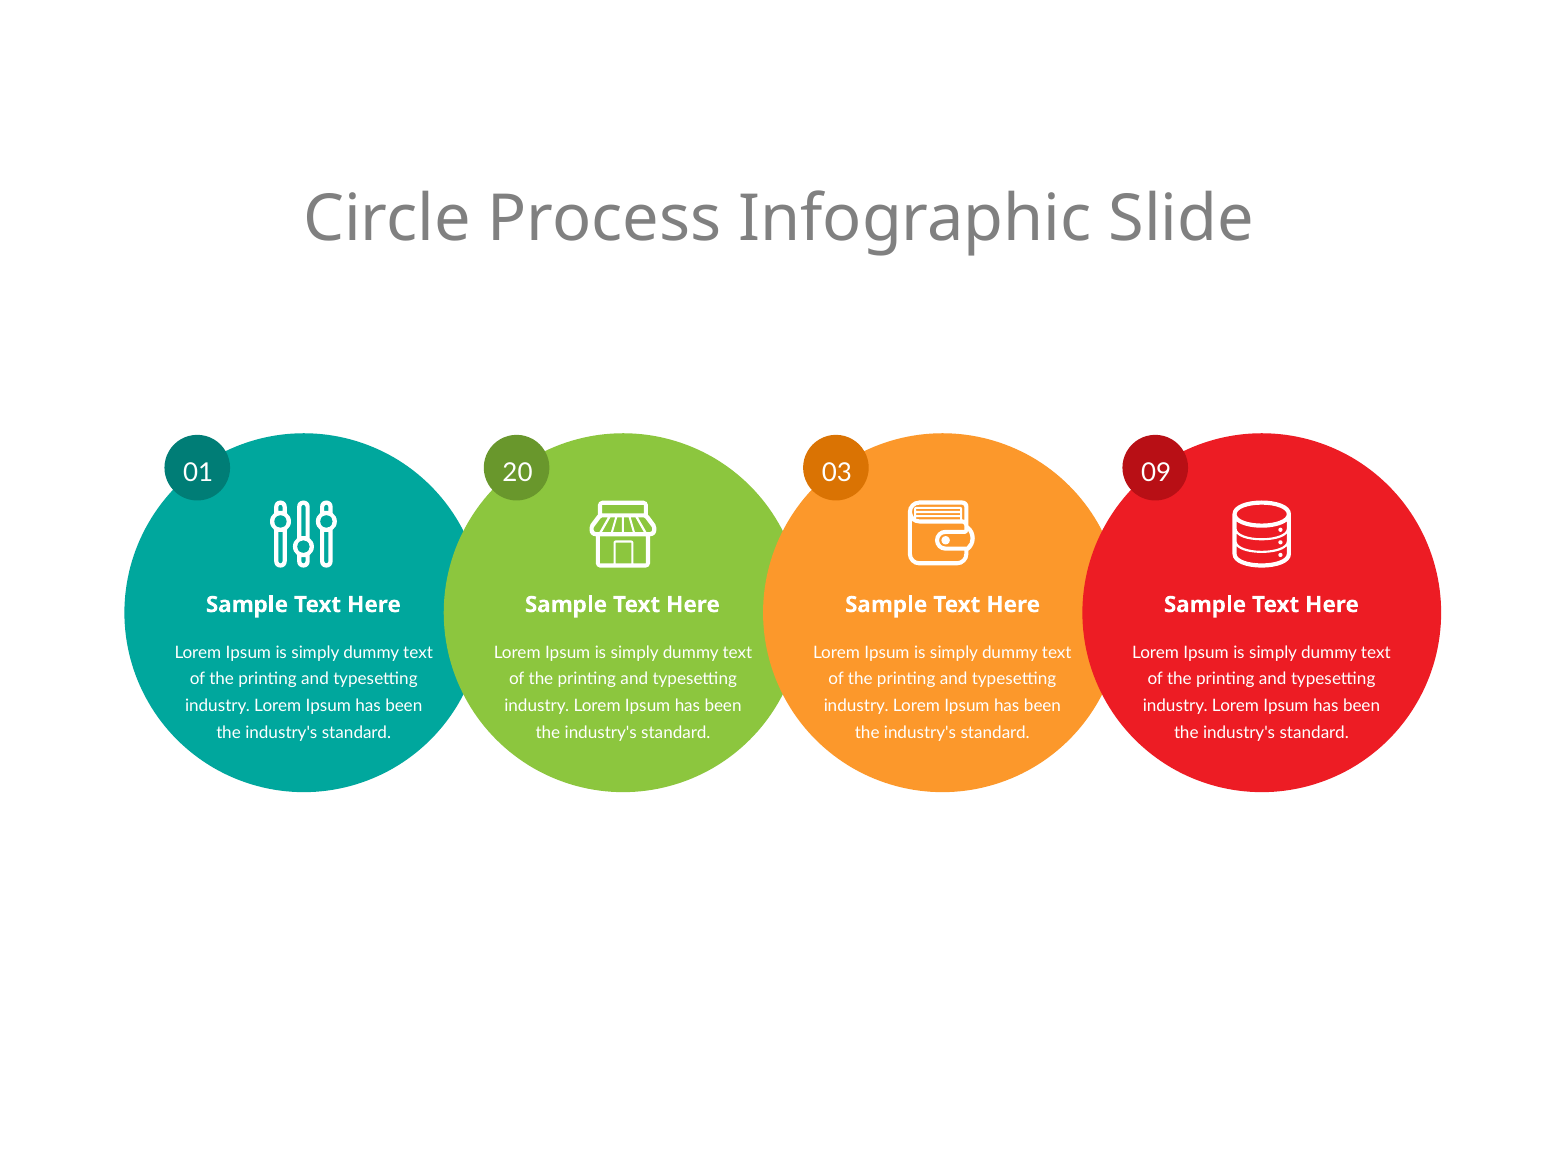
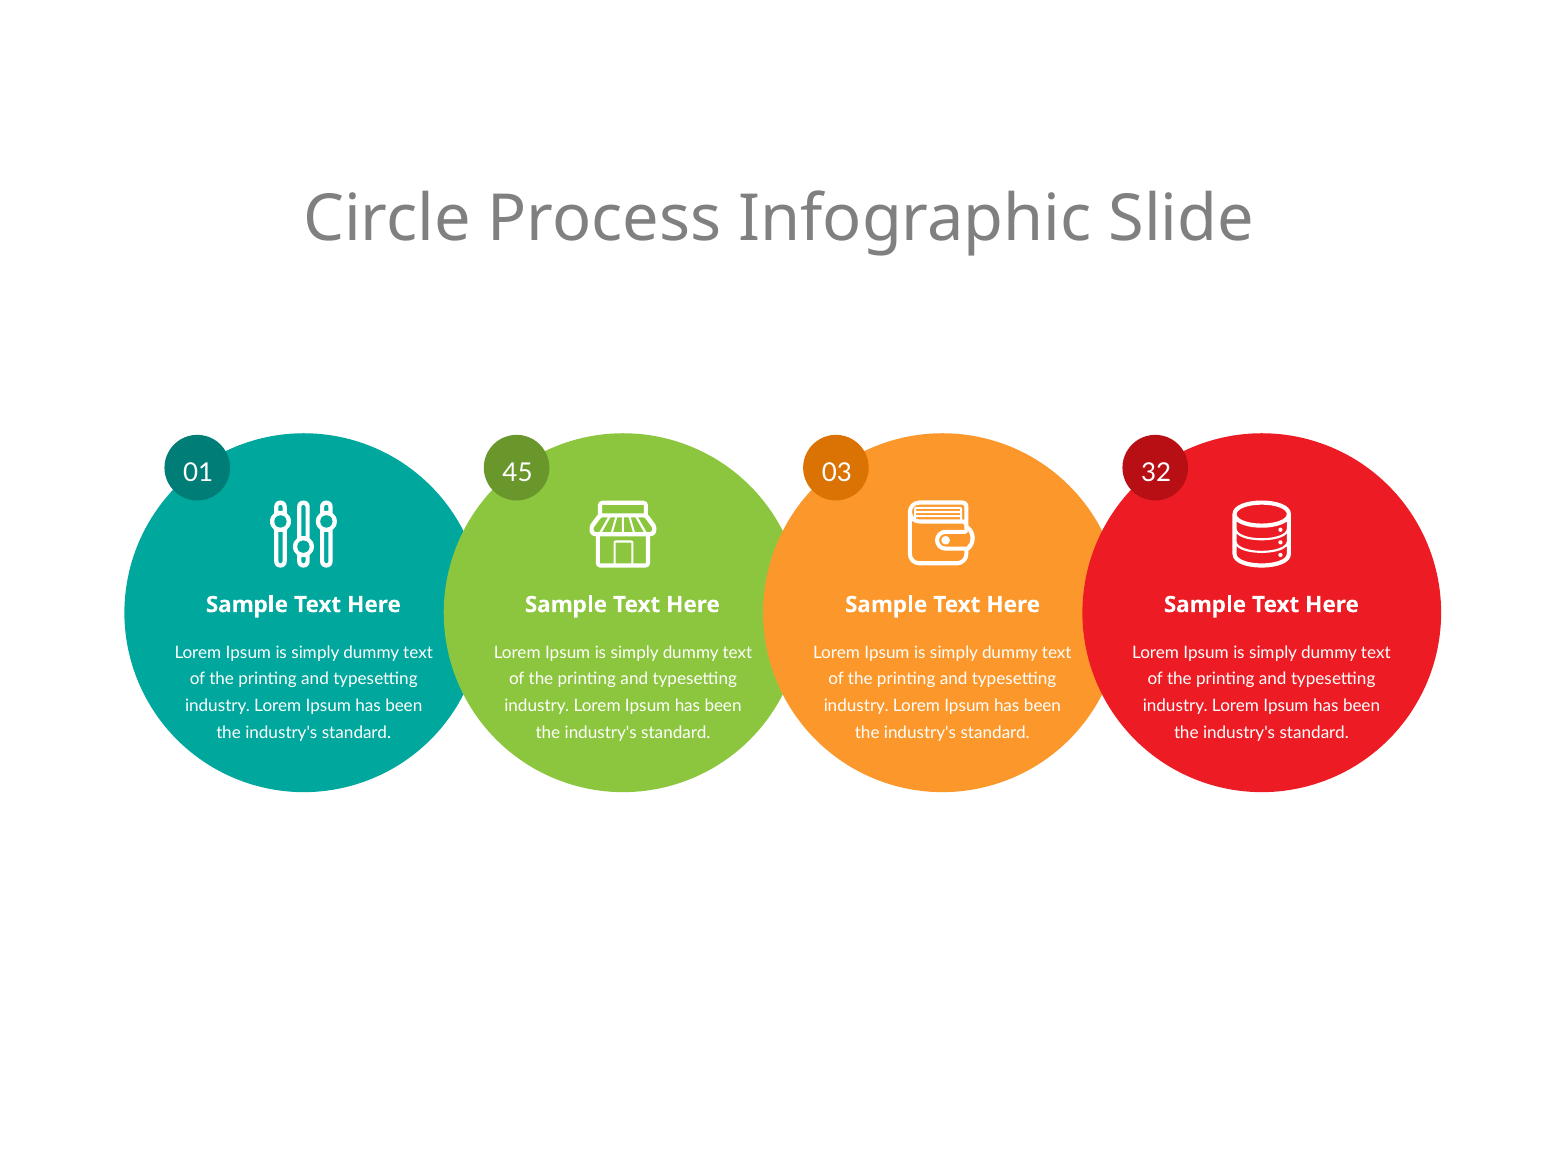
20: 20 -> 45 (518, 473)
09: 09 -> 32 (1156, 473)
